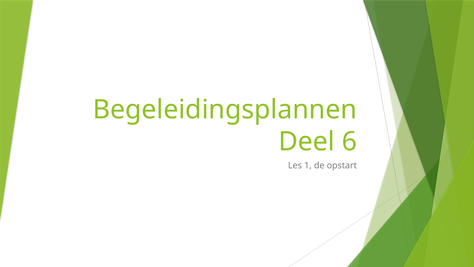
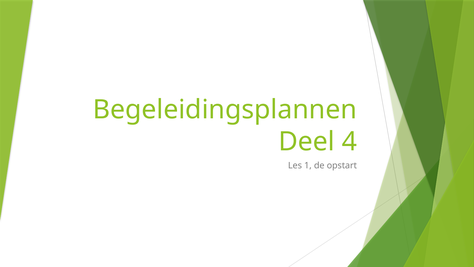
6: 6 -> 4 (349, 142)
